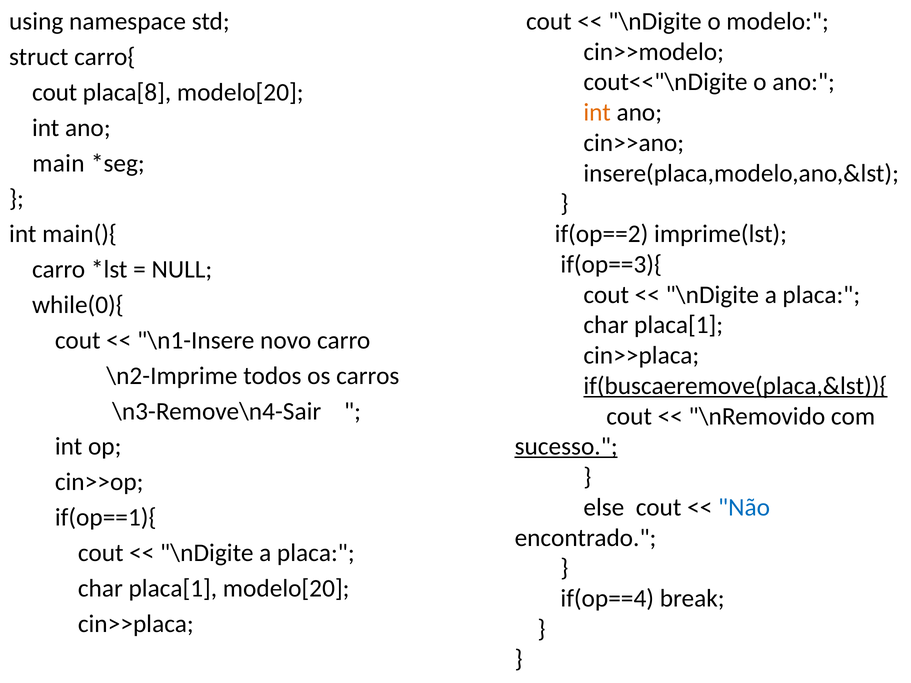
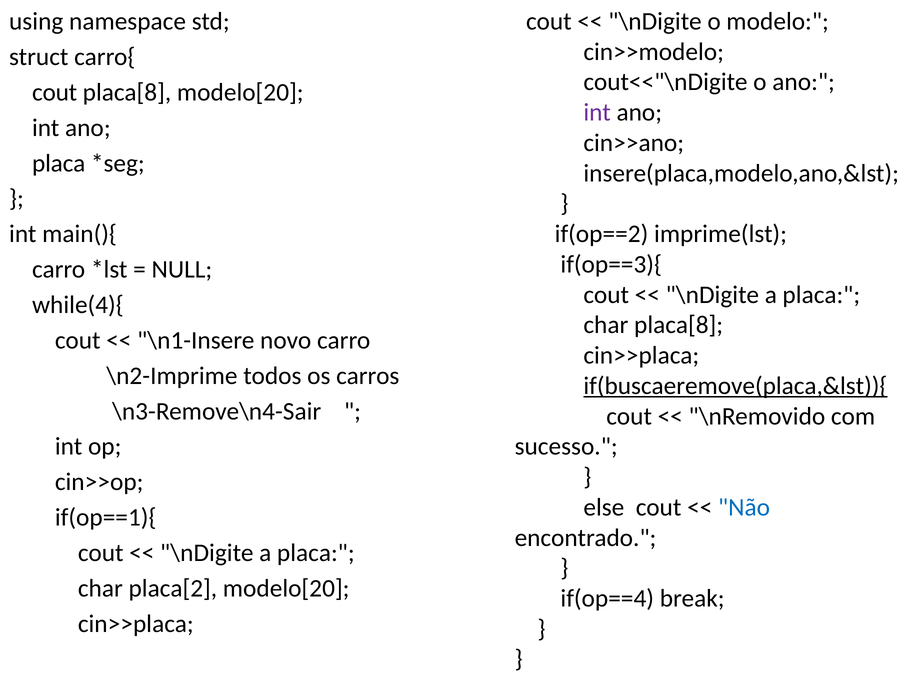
int colour: orange -> purple (597, 113)
main: main -> placa (59, 163)
while(0){: while(0){ -> while(4){ (78, 305)
placa[1: placa[1 -> placa[8 (679, 325)
sucesso underline: present -> none (566, 447)
placa[1: placa[1 -> placa[2 (173, 588)
